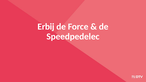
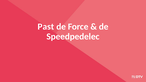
Erbij: Erbij -> Past (46, 27)
